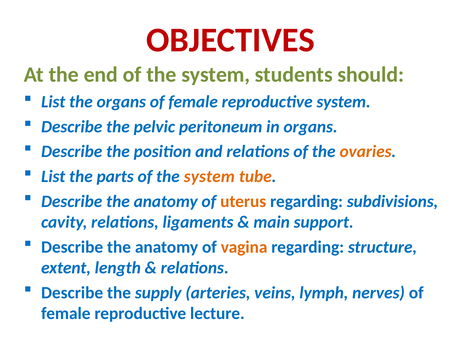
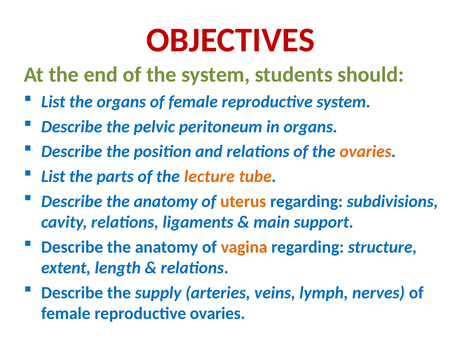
parts of the system: system -> lecture (209, 176)
reproductive lecture: lecture -> ovaries (217, 313)
